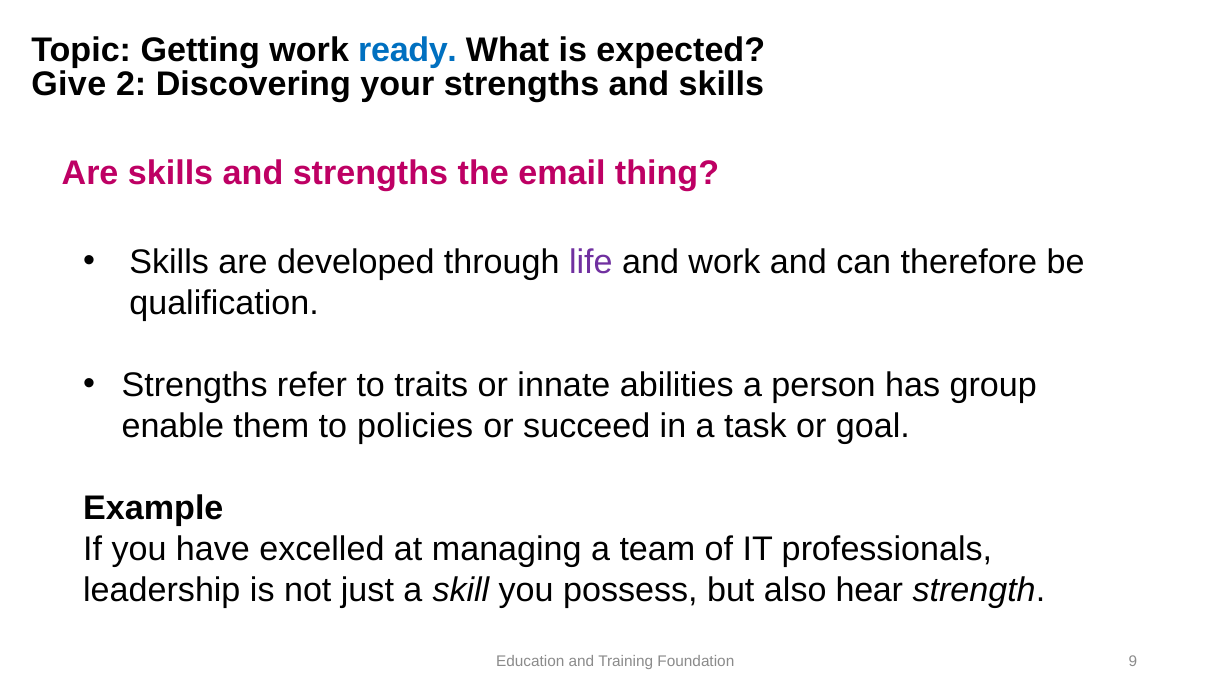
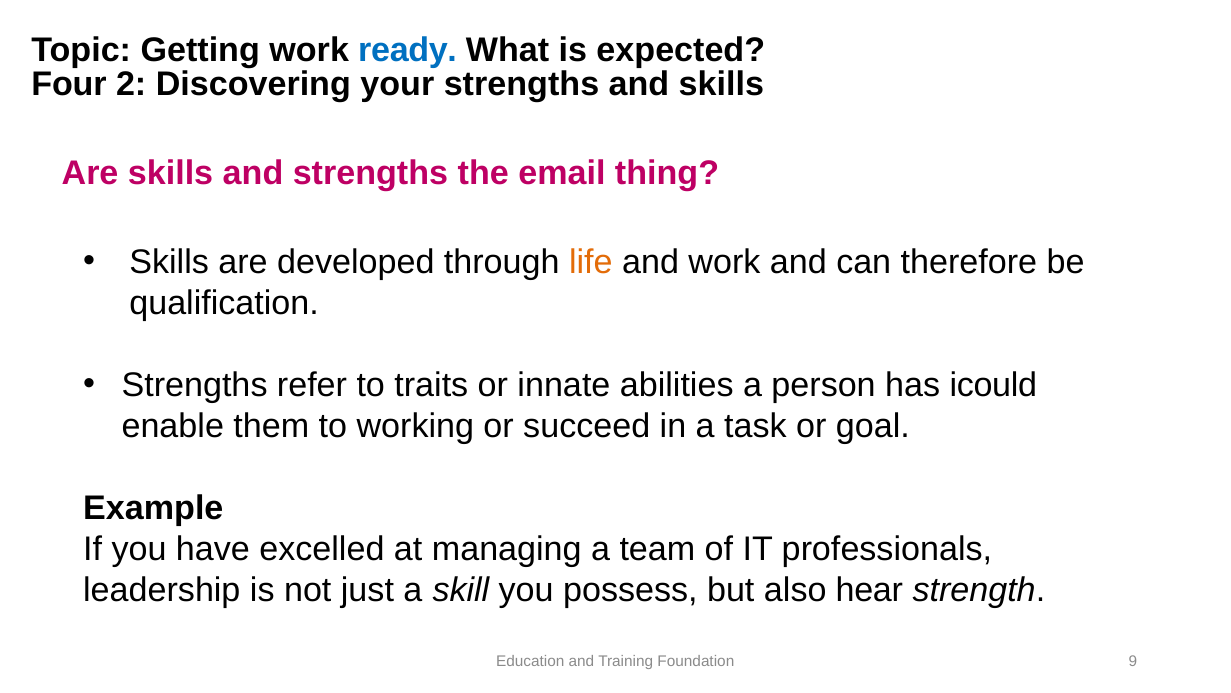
Give: Give -> Four (69, 84)
life colour: purple -> orange (591, 262)
group: group -> icould (993, 385)
policies: policies -> working (415, 426)
